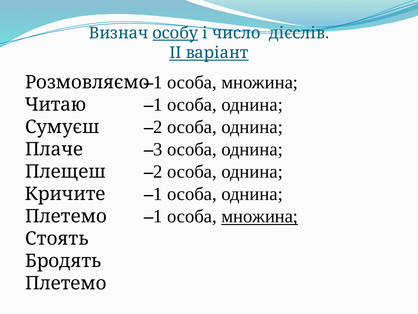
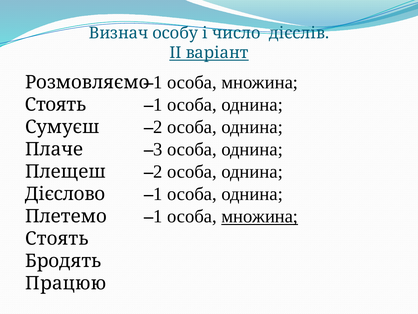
особу underline: present -> none (175, 33)
Читаю: Читаю -> Стоять (56, 105)
Кричите: Кричите -> Дієслово (65, 194)
Плетемо: Плетемо -> Працюю (66, 283)
